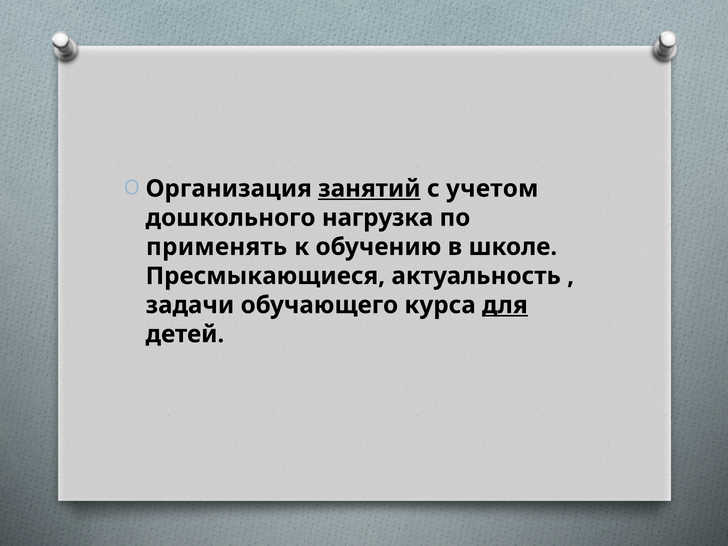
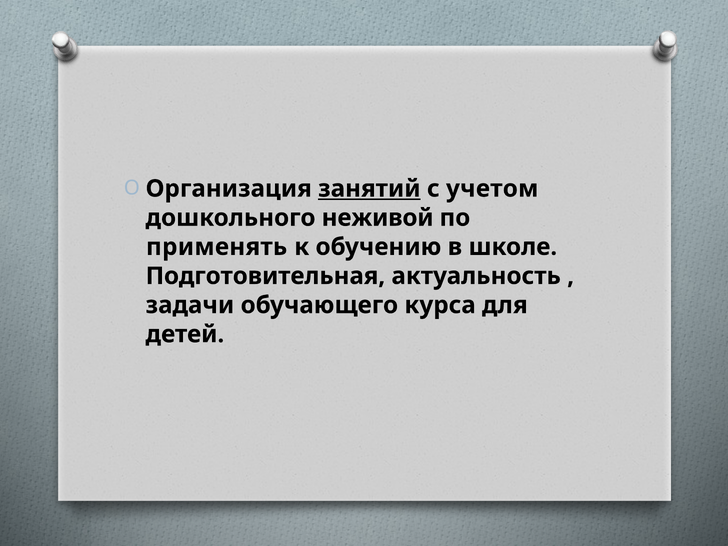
нагрузка: нагрузка -> неживой (378, 218)
Пресмыкающиеся: Пресмыкающиеся -> Подготовительная (265, 276)
для underline: present -> none (505, 305)
